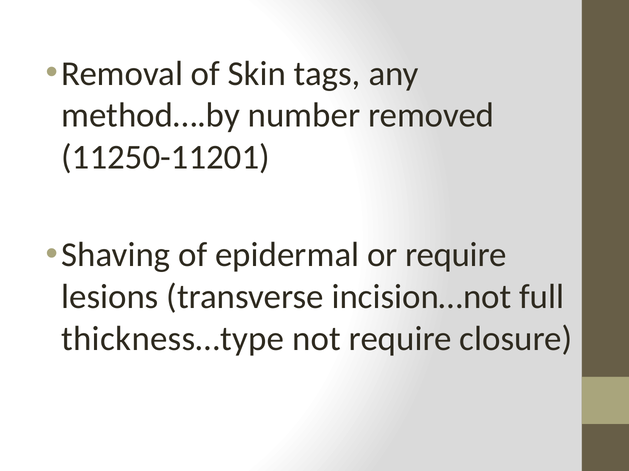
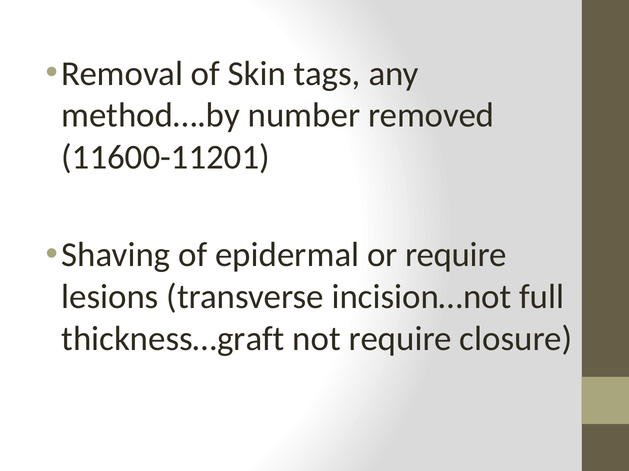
11250-11201: 11250-11201 -> 11600-11201 (166, 158)
thickness…type: thickness…type -> thickness…graft (173, 339)
